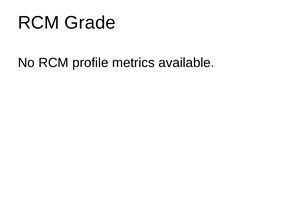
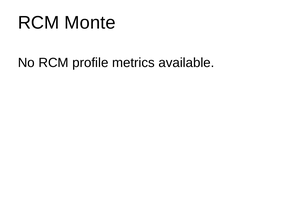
Grade: Grade -> Monte (90, 23)
